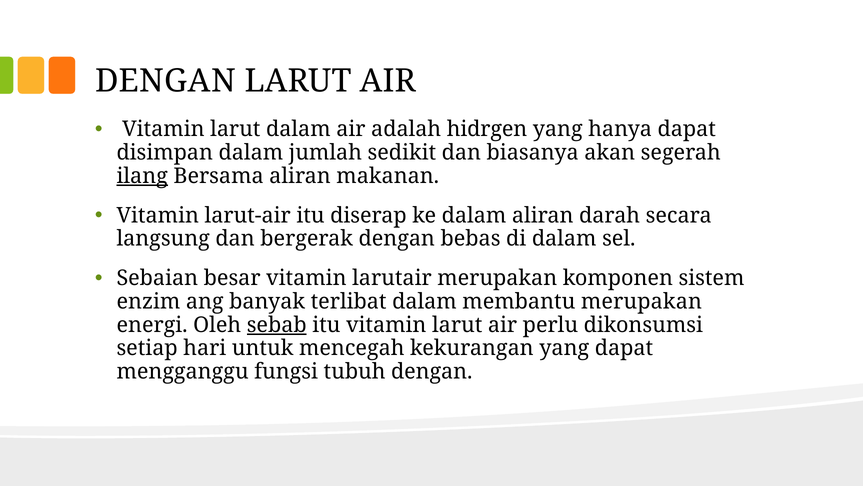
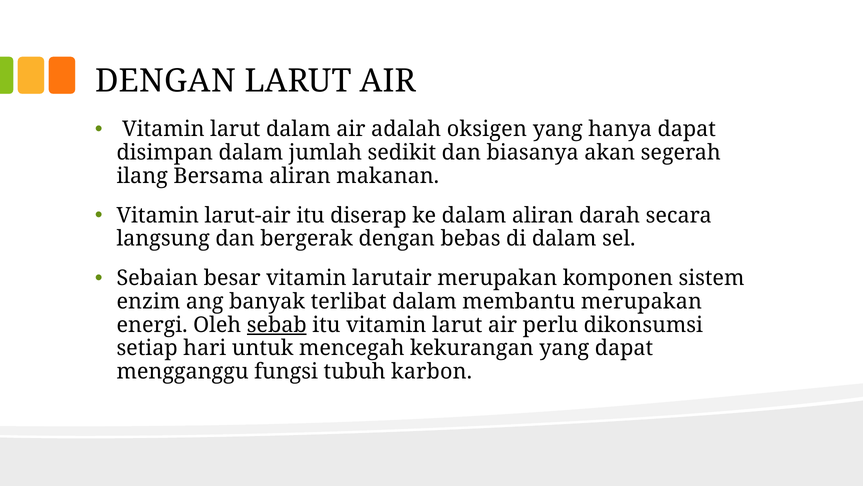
hidrgen: hidrgen -> oksigen (487, 129)
ilang underline: present -> none (142, 176)
tubuh dengan: dengan -> karbon (432, 371)
